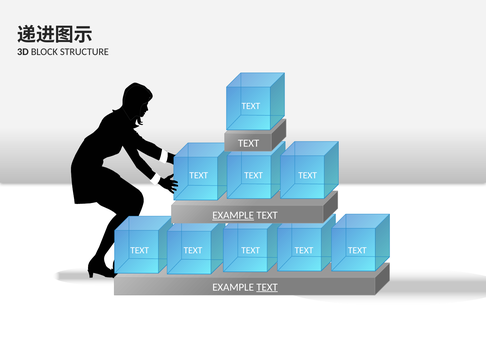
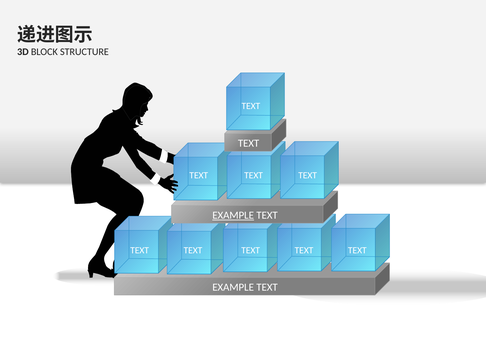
TEXT underline: present -> none (267, 288)
